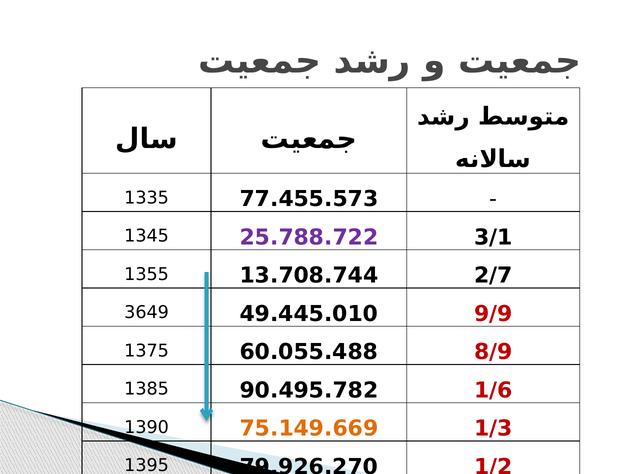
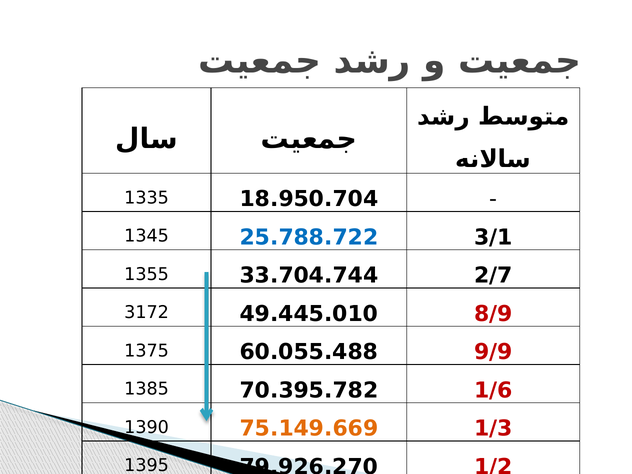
77.455.573: 77.455.573 -> 18.950.704 (309, 199)
25.788.722 colour: purple -> blue (309, 237)
13.708.744: 13.708.744 -> 33.704.744 (309, 276)
3649: 3649 -> 3172 (147, 313)
9/9: 9/9 -> 8/9 (493, 314)
8/9: 8/9 -> 9/9 (493, 352)
90.495.782: 90.495.782 -> 70.395.782 (309, 390)
